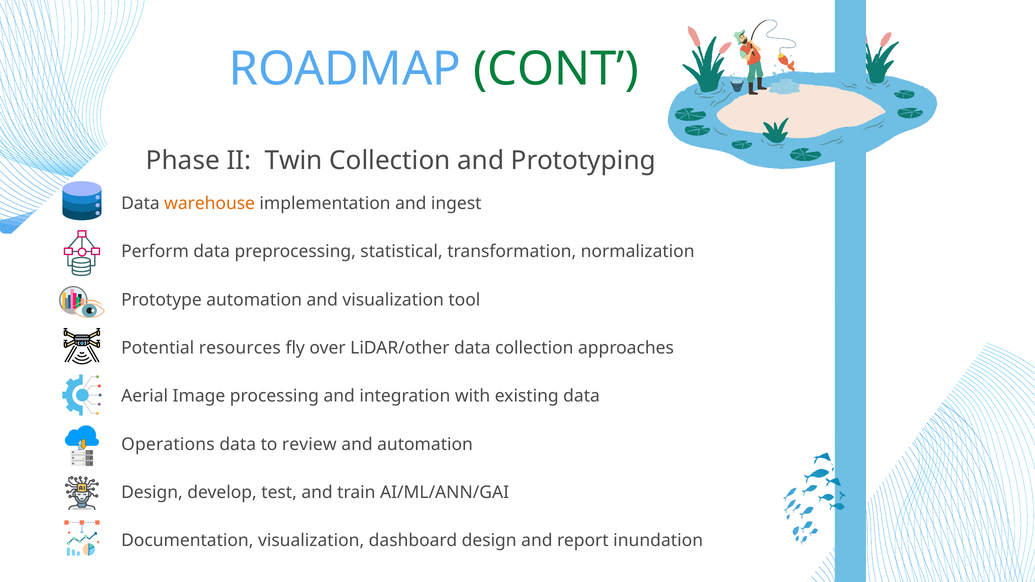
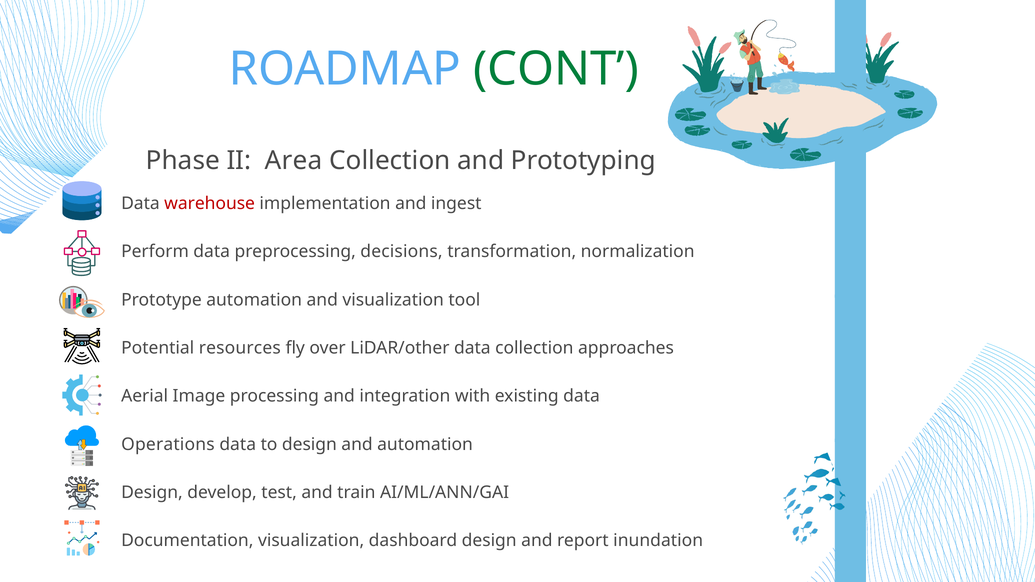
Twin: Twin -> Area (294, 161)
warehouse colour: orange -> red (210, 204)
statistical: statistical -> decisions (401, 252)
to review: review -> design (309, 444)
